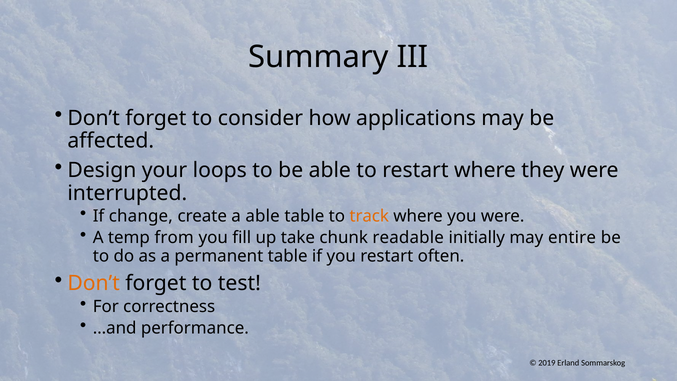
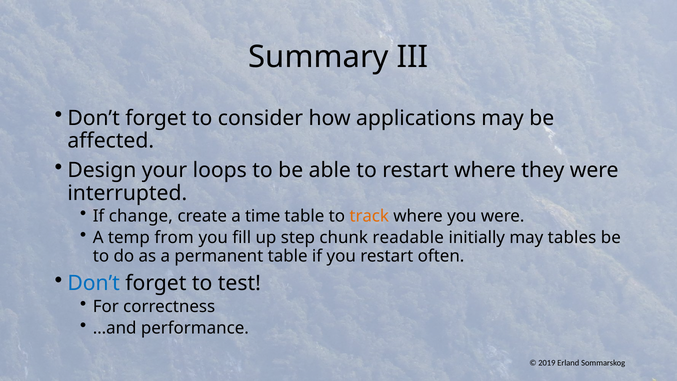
a able: able -> time (263, 216)
take: take -> step (298, 238)
entire: entire -> tables (572, 238)
Don’t colour: orange -> blue (94, 283)
